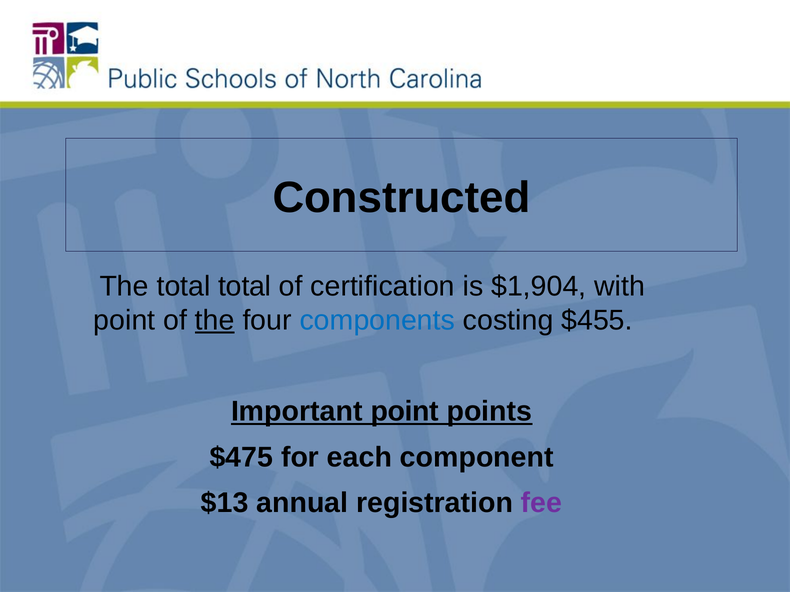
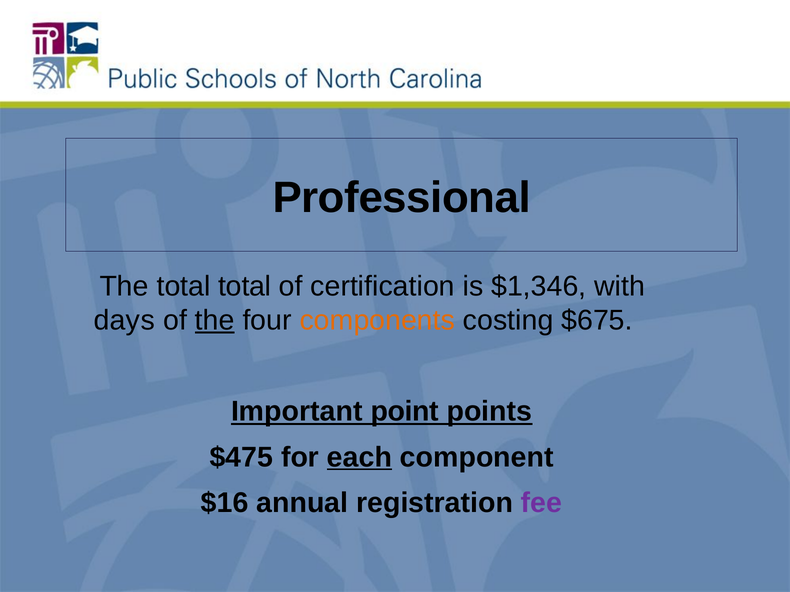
Constructed: Constructed -> Professional (402, 198)
$1,904: $1,904 -> $1,346 (539, 286)
point: point -> days (124, 321)
components colour: blue -> orange (377, 321)
$455: $455 -> $675 (597, 321)
each underline: none -> present (359, 457)
$13: $13 -> $16 (225, 503)
